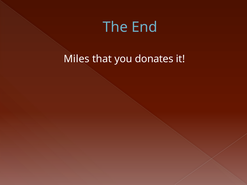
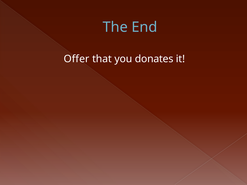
Miles: Miles -> Offer (77, 59)
